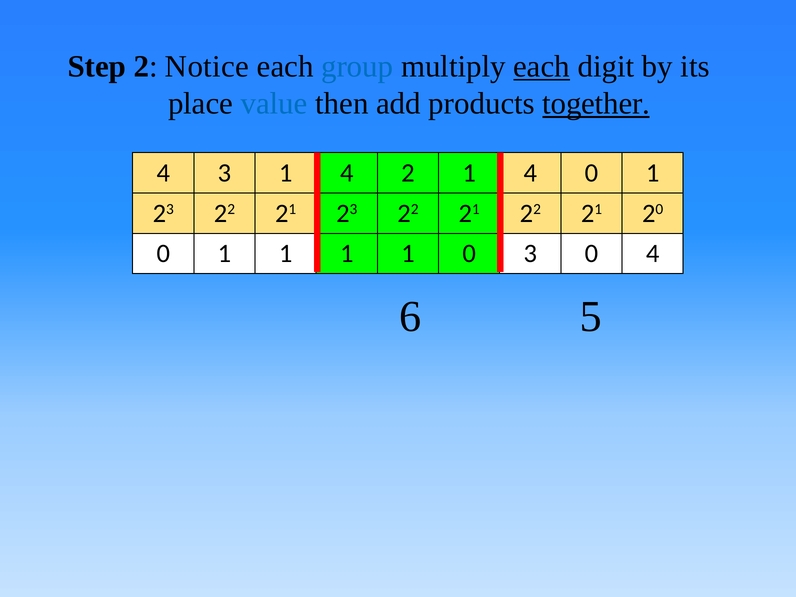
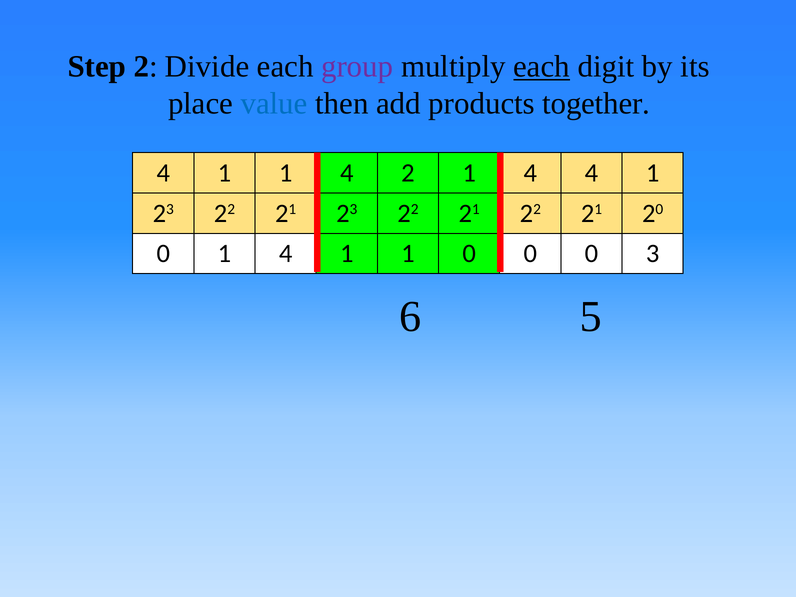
Notice: Notice -> Divide (207, 66)
group colour: blue -> purple (357, 66)
together underline: present -> none (596, 104)
3: 3 -> 1 (224, 173)
4 0: 0 -> 4 (591, 173)
0 1 1: 1 -> 4 (286, 254)
1 0 3: 3 -> 0 (530, 254)
0 4: 4 -> 3 (653, 254)
